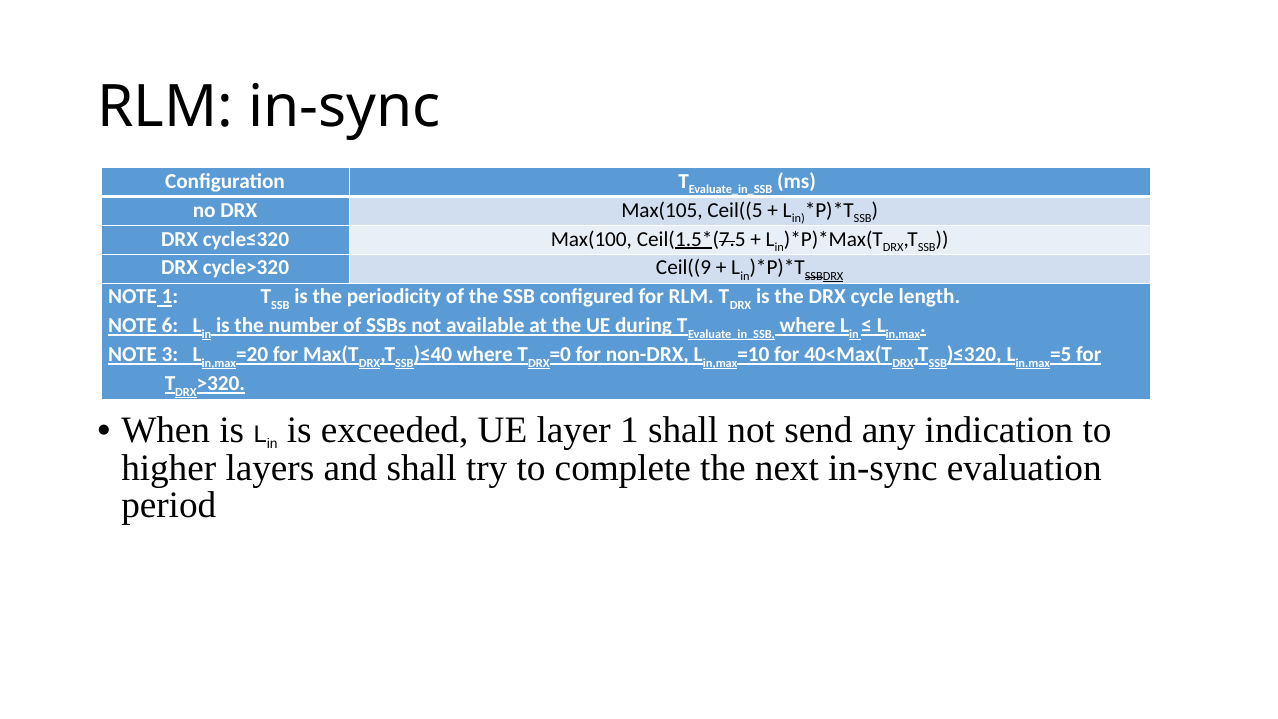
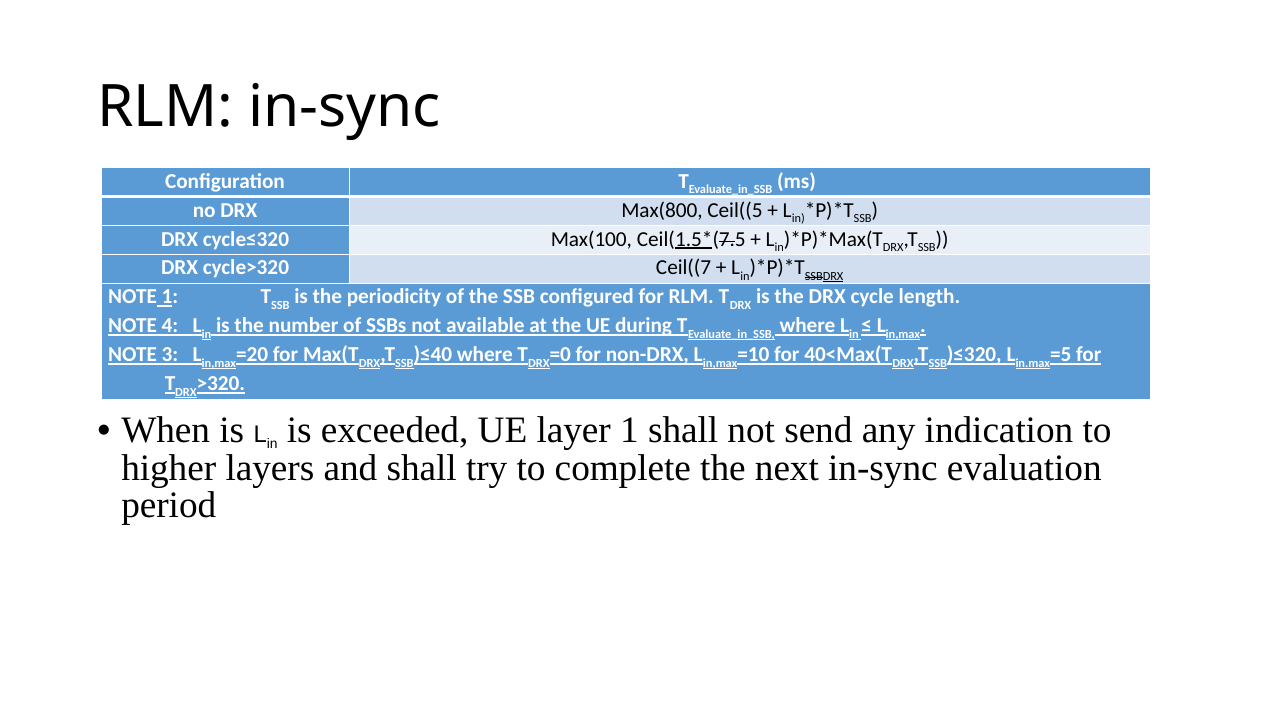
Max(105: Max(105 -> Max(800 (662, 210)
Ceil((9: Ceil((9 -> Ceil((7 (684, 268)
6: 6 -> 4 (170, 326)
